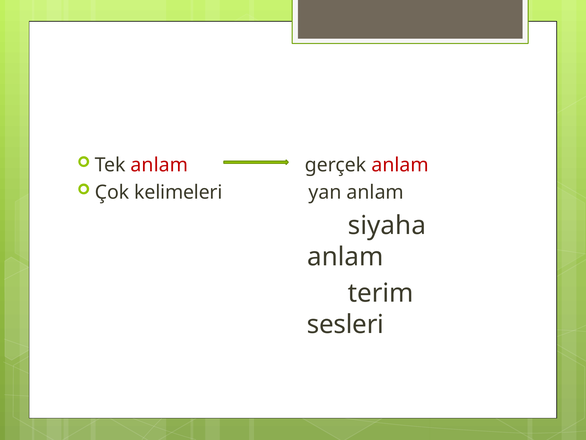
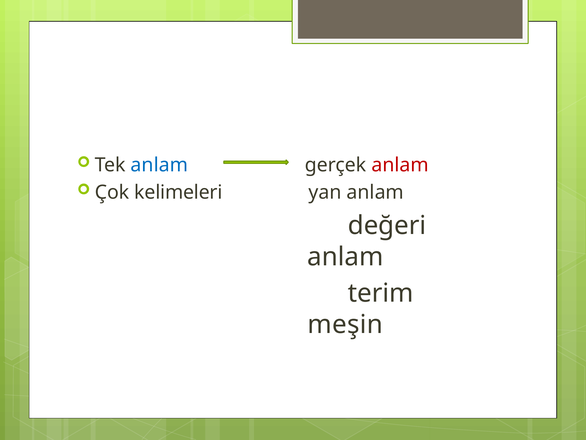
anlam colour: red -> blue (159, 165)
siyaha: siyaha -> değeri (387, 225)
sesleri: sesleri -> meşin (345, 324)
